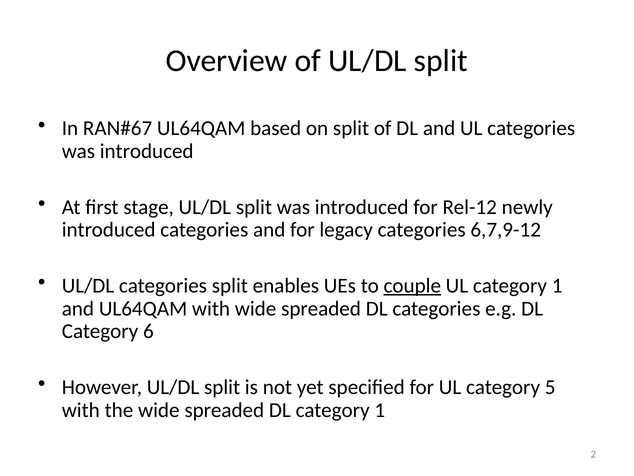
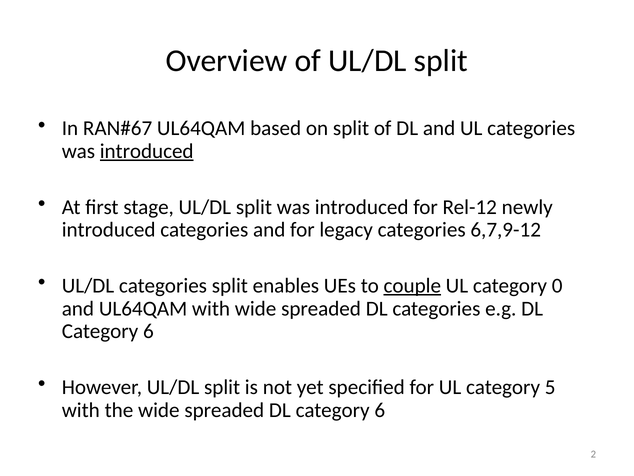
introduced underline: none -> present (147, 151)
UL category 1: 1 -> 0 (557, 285)
spreaded DL category 1: 1 -> 6 (380, 410)
